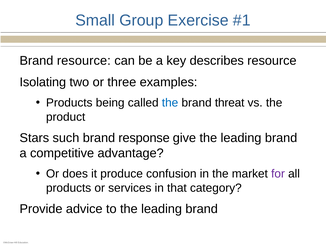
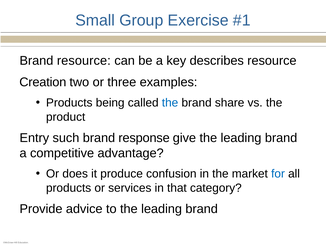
Isolating: Isolating -> Creation (43, 82)
threat: threat -> share (230, 103)
Stars: Stars -> Entry (34, 138)
for colour: purple -> blue (278, 173)
